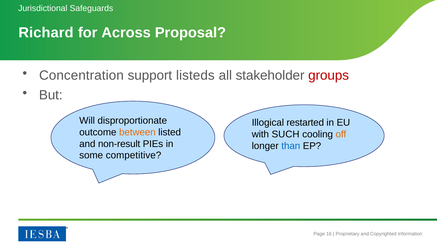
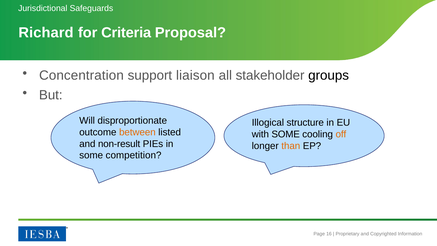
Across: Across -> Criteria (126, 33)
listeds: listeds -> liaison (195, 75)
groups colour: red -> black (329, 75)
restarted: restarted -> structure (305, 122)
with SUCH: SUCH -> SOME (286, 134)
than colour: blue -> orange (291, 146)
competitive: competitive -> competition (134, 155)
